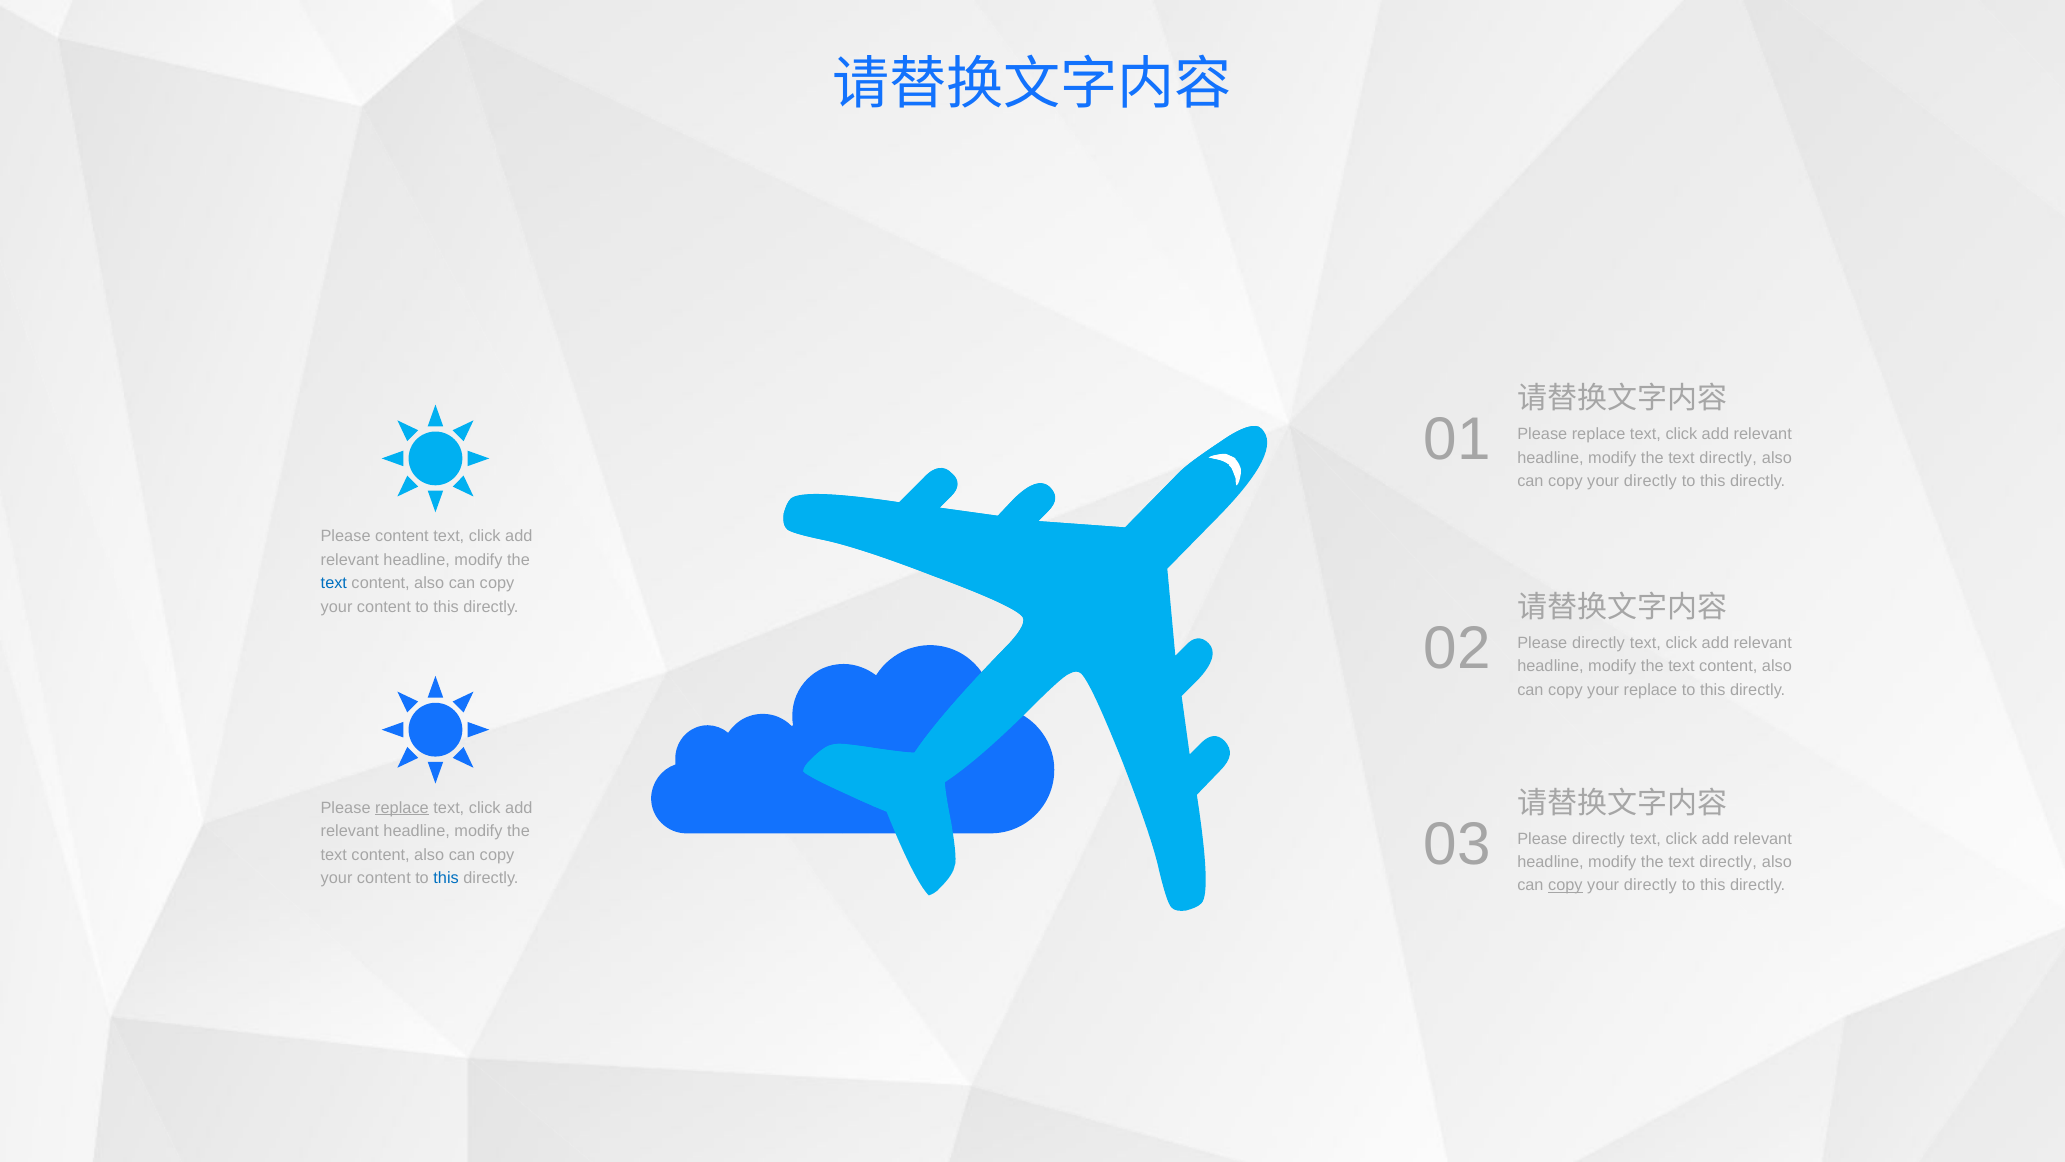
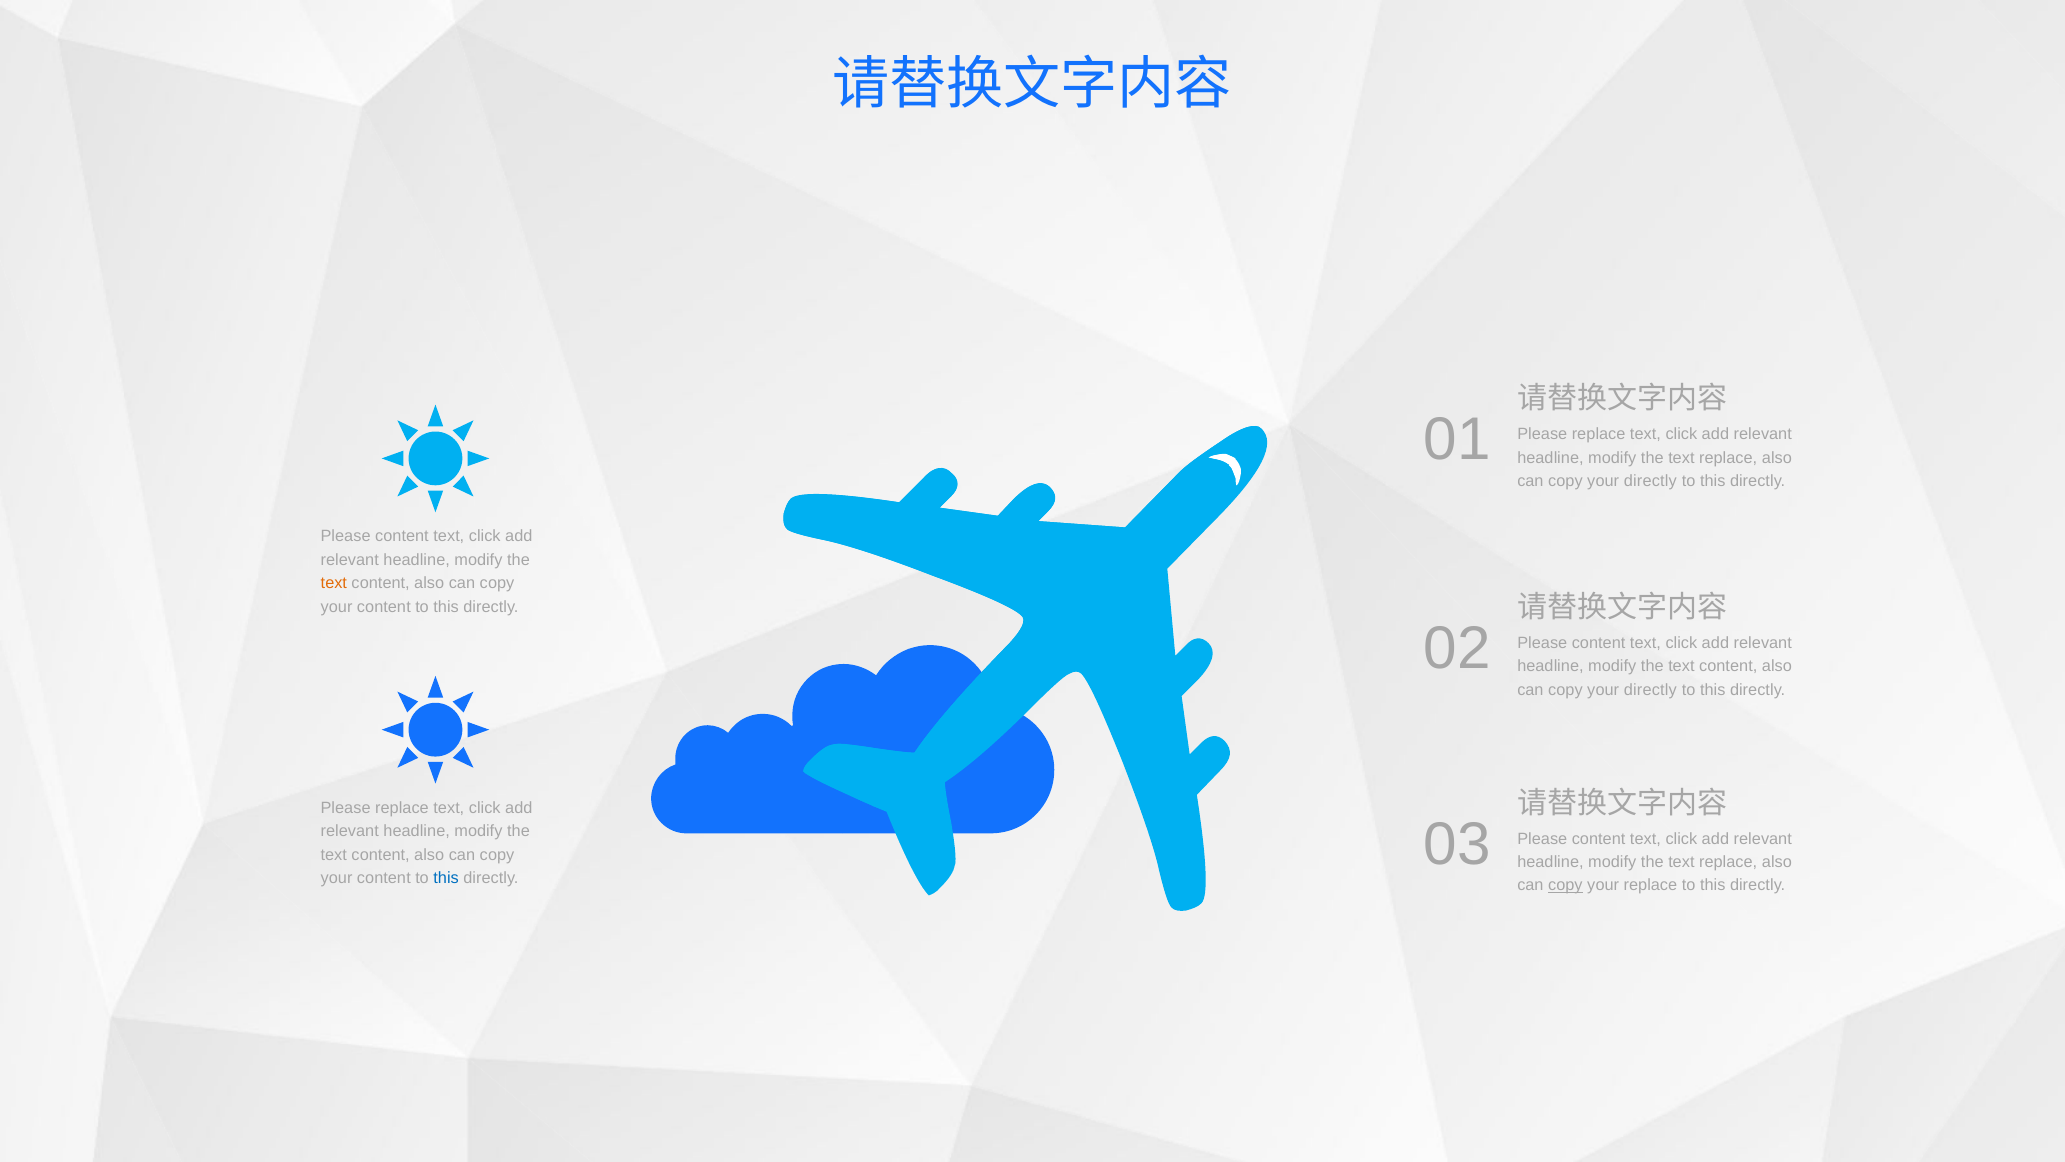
directly: directly -> replace (1728, 458)
text colour: blue -> orange (334, 583)
02 Please directly: directly -> content (1599, 643)
replace: replace -> directly (1650, 690)
replace underline: present -> none (402, 807)
03 Please directly: directly -> content (1599, 838)
directly: directly -> replace (1728, 862)
directly: directly -> replace (1650, 885)
